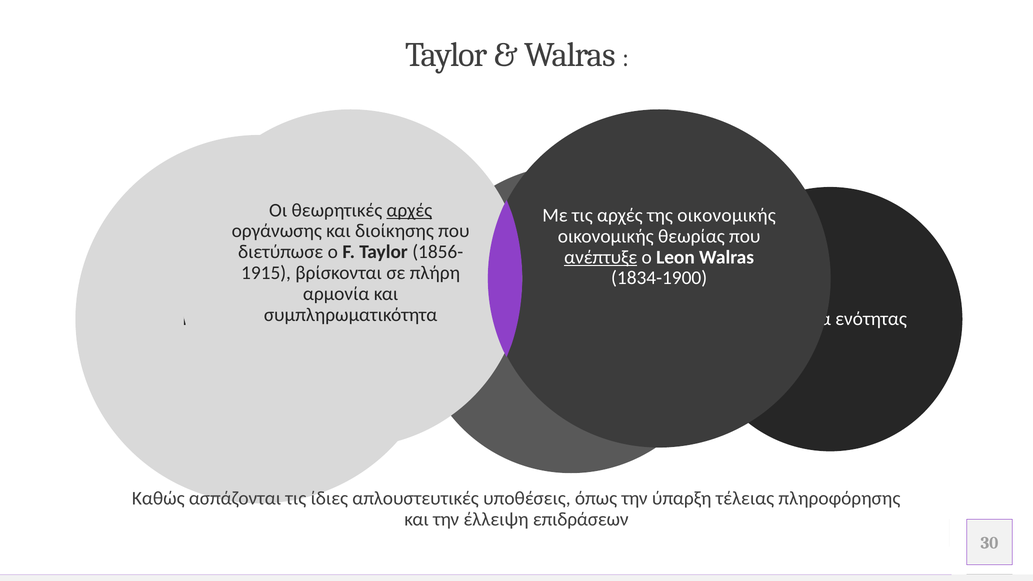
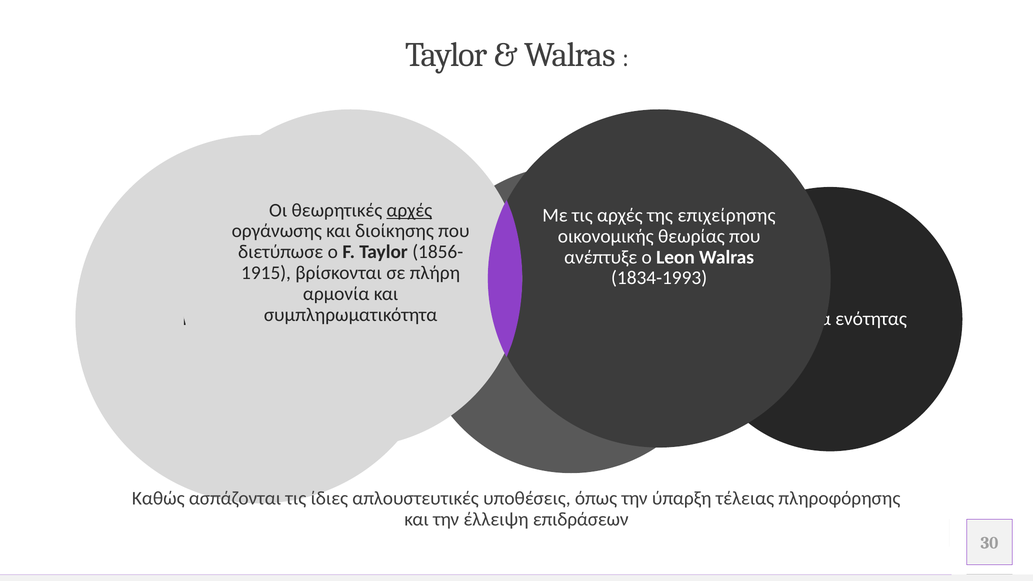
της οικονομικής: οικονομικής -> επιχείρησης (727, 215)
ανέπτυξε underline: present -> none (601, 257)
1834-1900: 1834-1900 -> 1834-1993 (659, 278)
